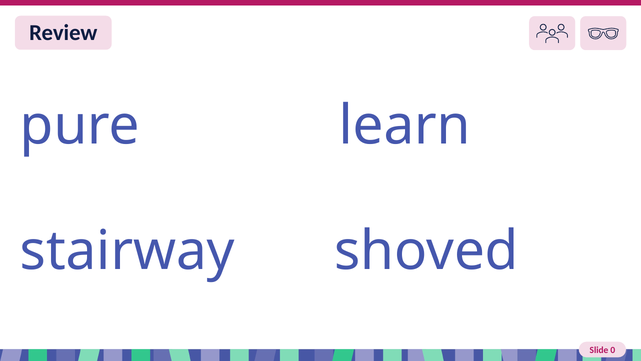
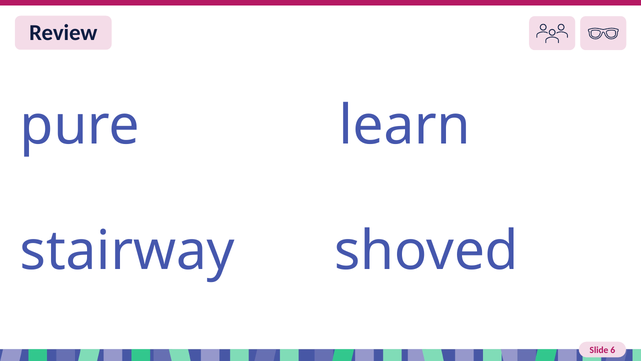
0: 0 -> 6 (613, 350)
